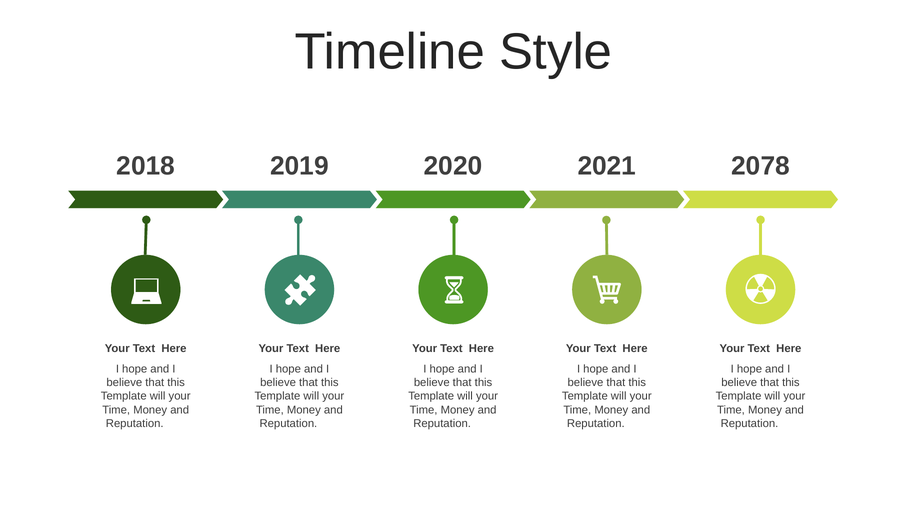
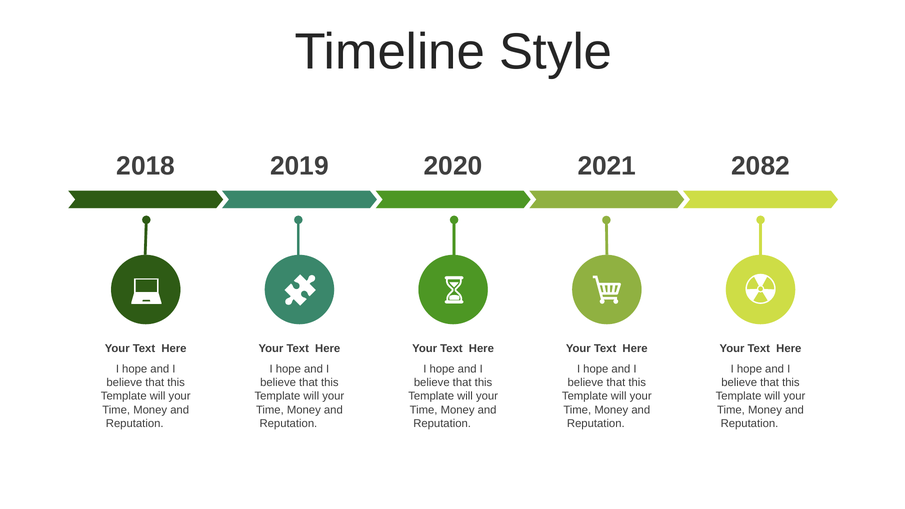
2078: 2078 -> 2082 (761, 166)
